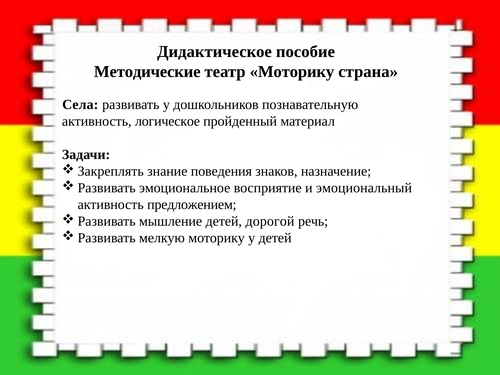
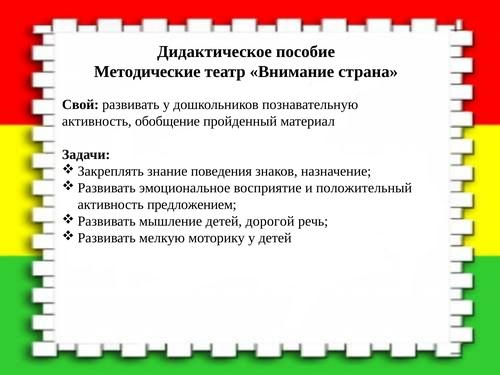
театр Моторику: Моторику -> Внимание (292, 72)
Села: Села -> Свой (80, 105)
логическое: логическое -> обобщение (167, 121)
эмоциональный: эмоциональный -> положительный (364, 188)
